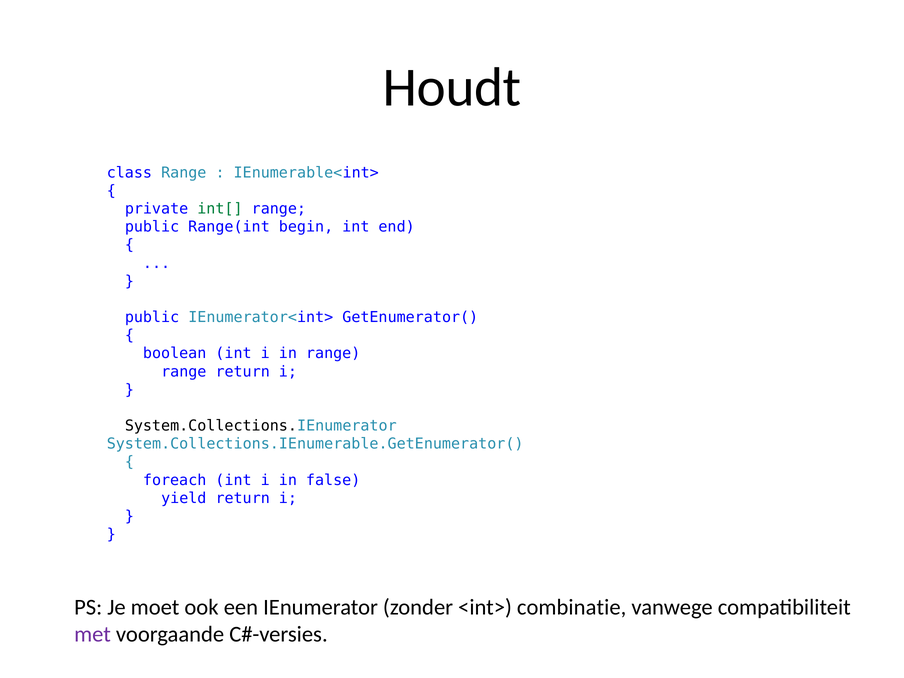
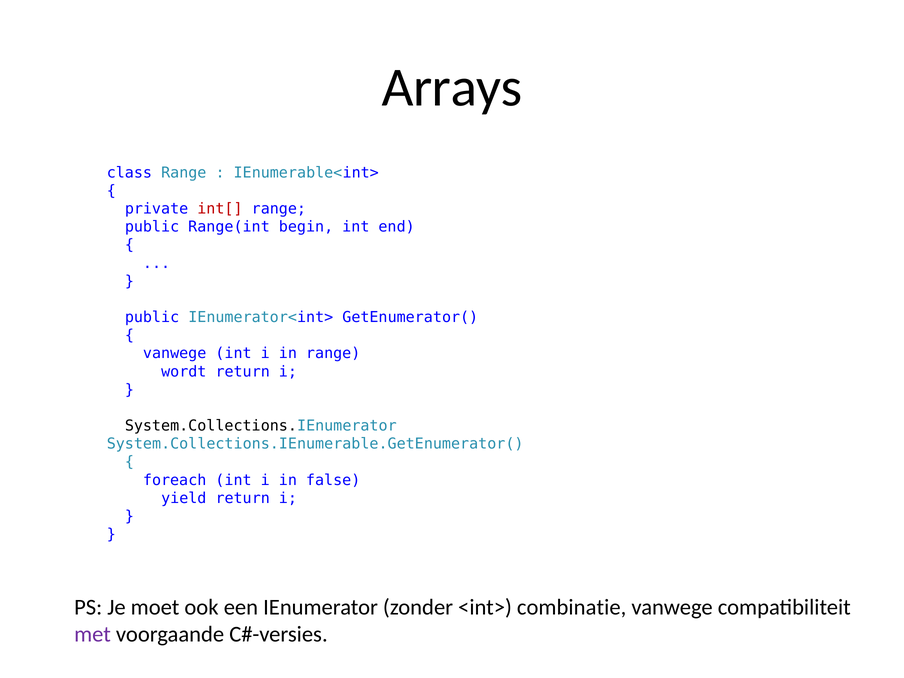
Houdt: Houdt -> Arrays (452, 88)
int[ colour: green -> red (220, 209)
boolean: boolean -> vanwege (175, 354)
range: range -> wordt (184, 372)
